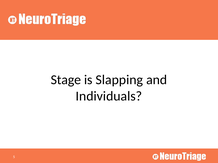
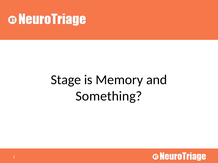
Slapping: Slapping -> Memory (119, 80)
Individuals: Individuals -> Something (109, 96)
